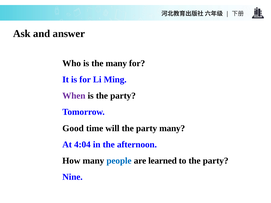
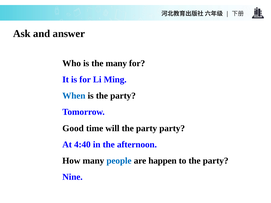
When colour: purple -> blue (74, 96)
party many: many -> party (172, 128)
4:04: 4:04 -> 4:40 (82, 145)
learned: learned -> happen (163, 161)
